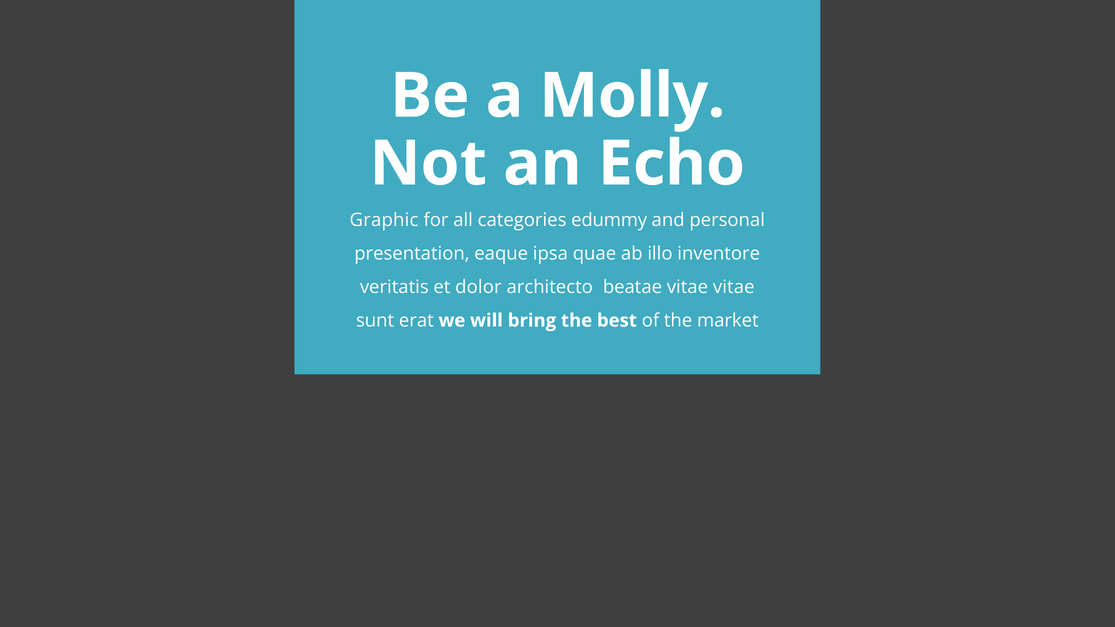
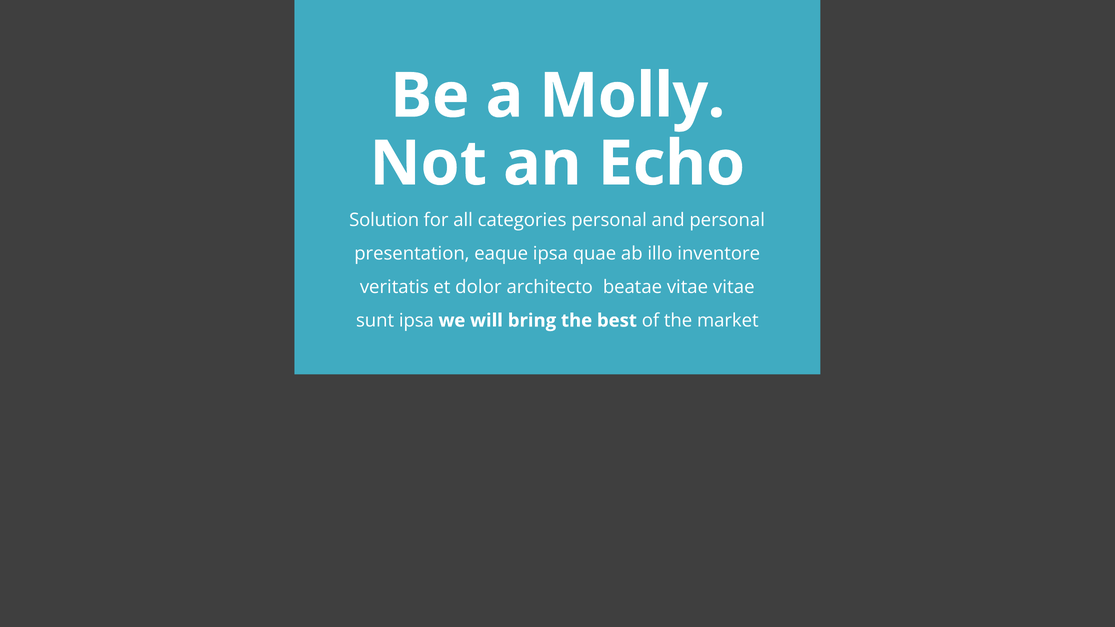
Graphic: Graphic -> Solution (384, 220)
categories edummy: edummy -> personal (609, 220)
sunt erat: erat -> ipsa (416, 321)
